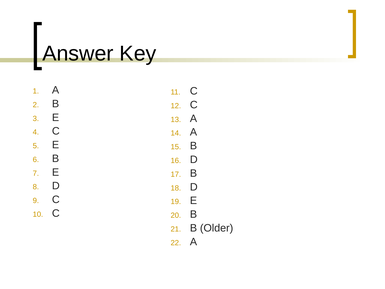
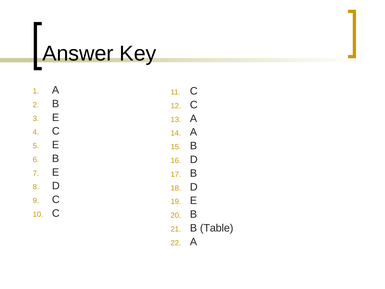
Older: Older -> Table (217, 228)
